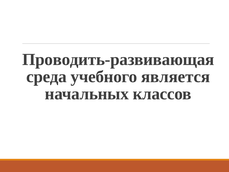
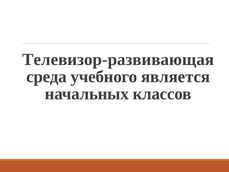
Проводить-развивающая: Проводить-развивающая -> Телевизор-развивающая (118, 59)
